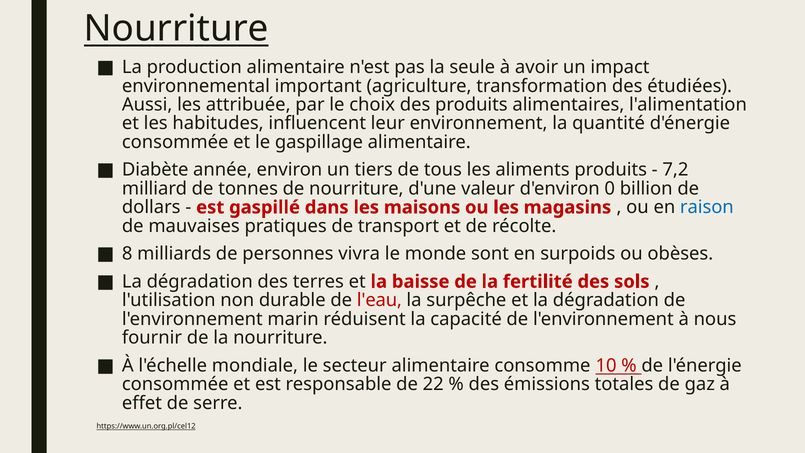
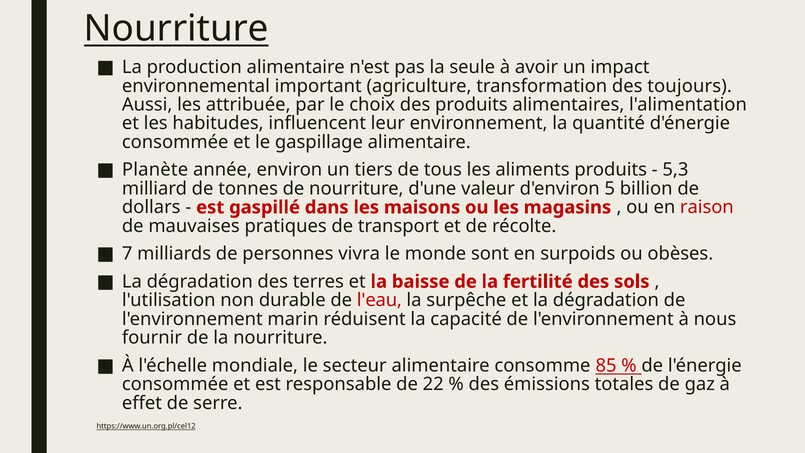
étudiées: étudiées -> toujours (690, 86)
Diabète: Diabète -> Planète (155, 170)
7,2: 7,2 -> 5,3 (675, 170)
0: 0 -> 5 (610, 189)
raison colour: blue -> red (707, 207)
8: 8 -> 7 (127, 254)
10: 10 -> 85 (606, 366)
